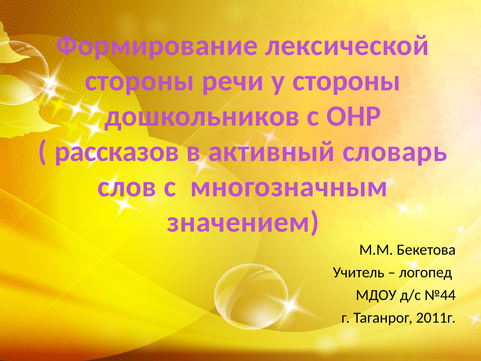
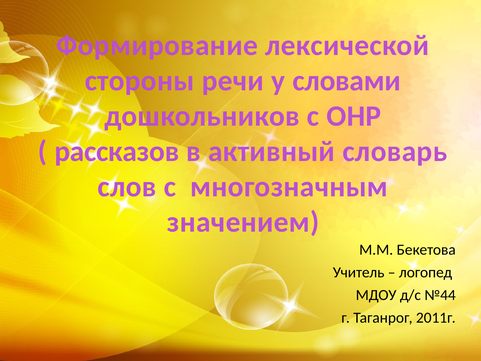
у стороны: стороны -> словами (347, 81)
